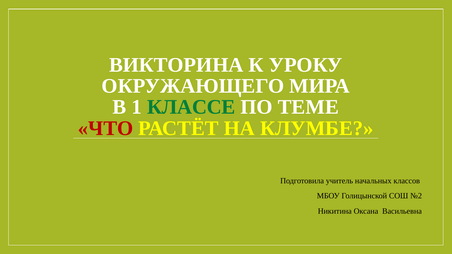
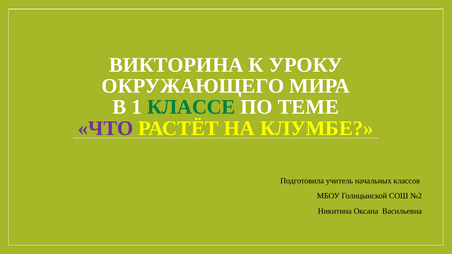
ЧТО colour: red -> purple (106, 128)
